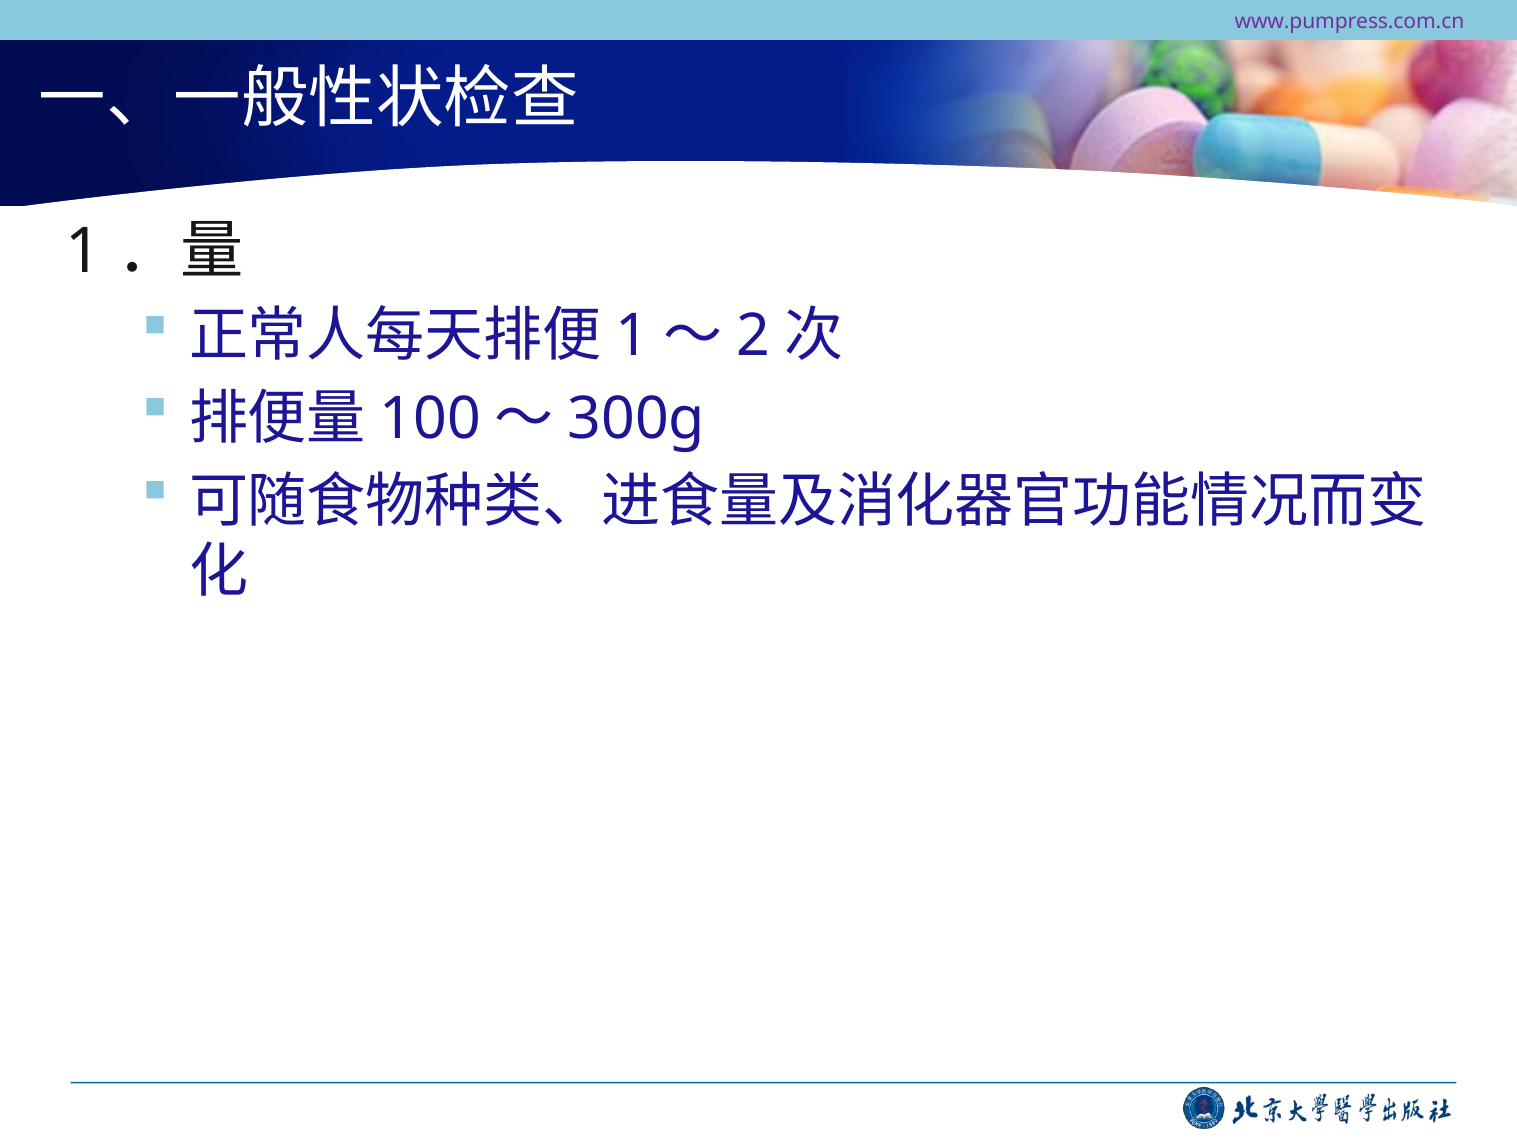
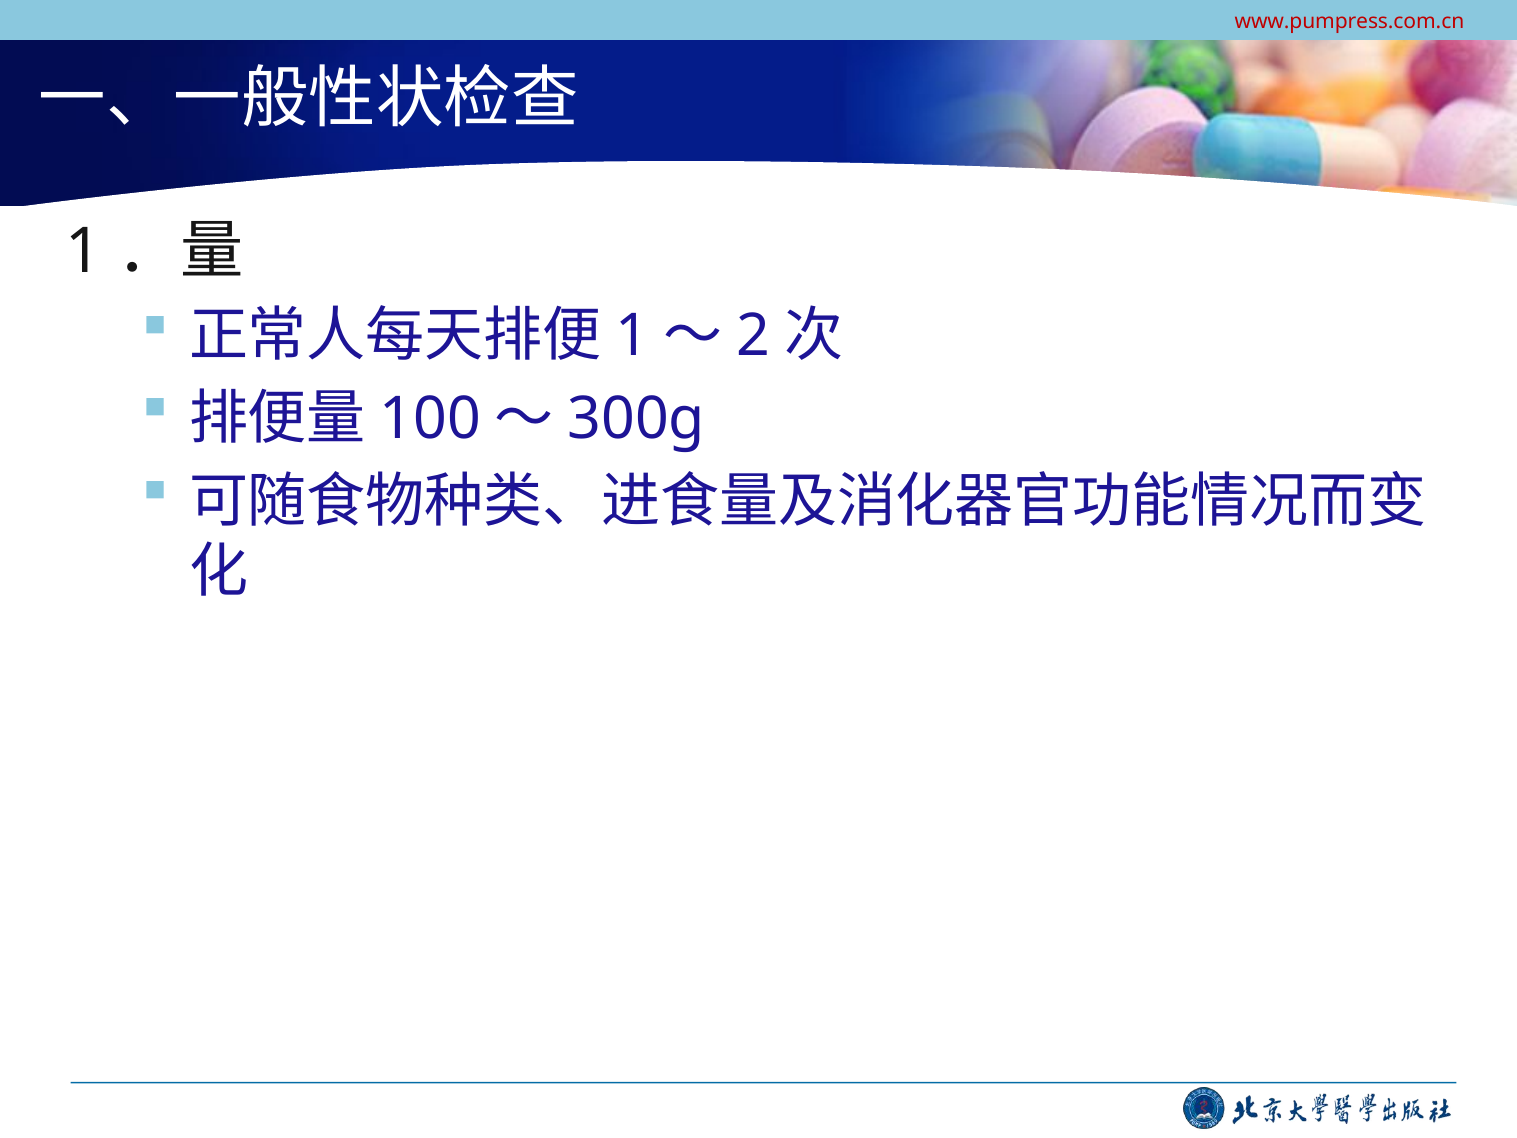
www.pumpress.com.cn colour: purple -> red (1349, 22)
